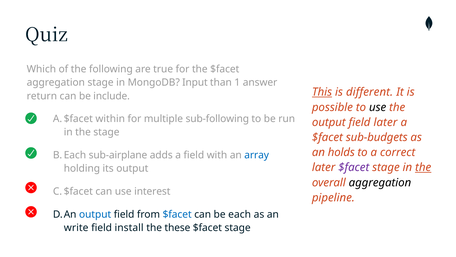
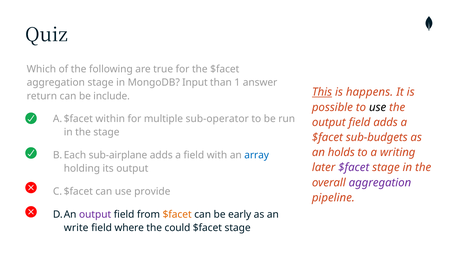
different: different -> happens (370, 92)
sub-following: sub-following -> sub-operator (217, 119)
field later: later -> adds (386, 122)
correct: correct -> writing (398, 152)
the underline: present -> none (423, 167)
aggregation colour: black -> purple (380, 182)
interest: interest -> provide (152, 191)
output colour: blue -> purple (95, 214)
$facet colour: blue -> orange (177, 214)
each: each -> early (240, 214)
install: install -> where (129, 227)
these: these -> could (177, 227)
